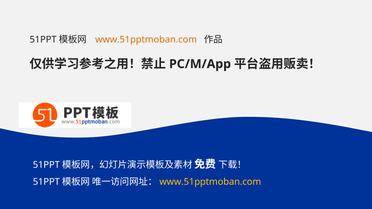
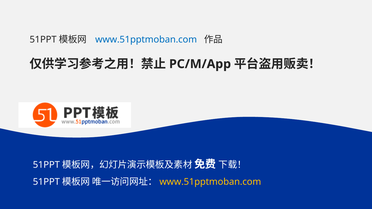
www.51pptmoban.com colour: orange -> blue (146, 40)
